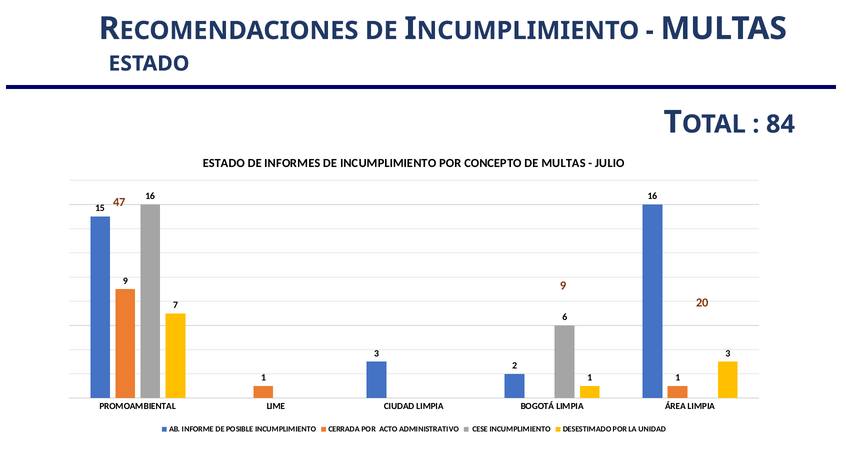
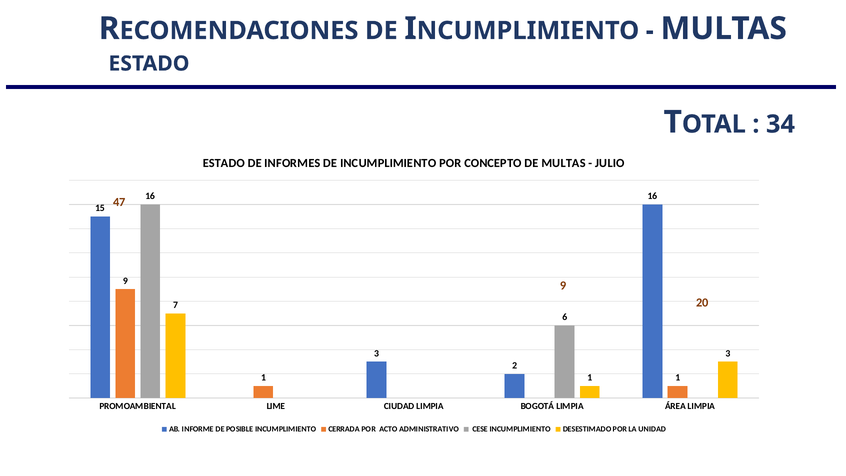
84: 84 -> 34 (780, 124)
